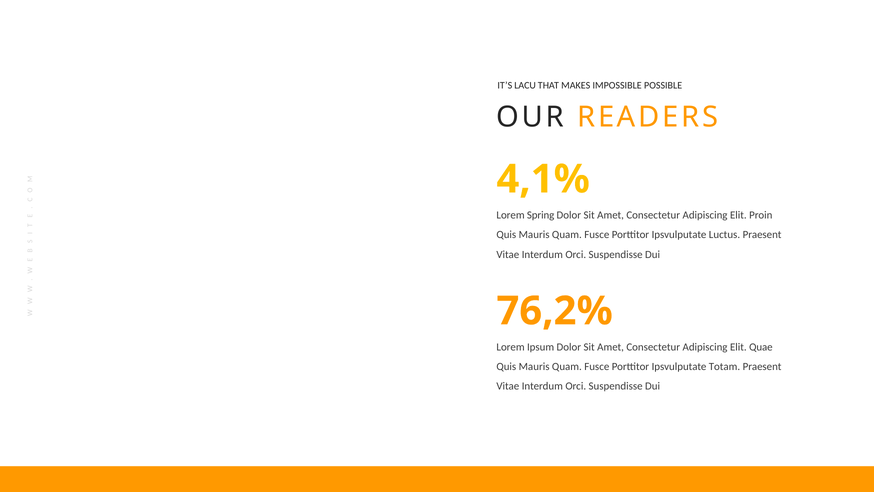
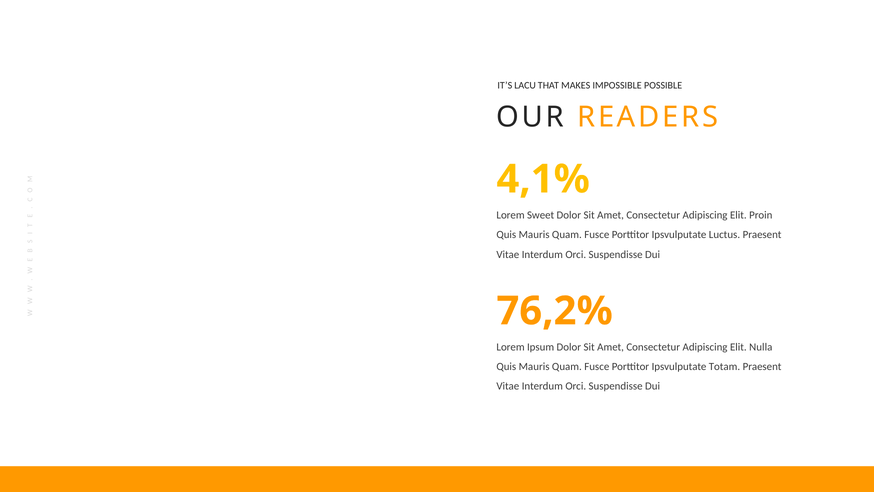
Spring: Spring -> Sweet (541, 215)
Quae: Quae -> Nulla (761, 347)
